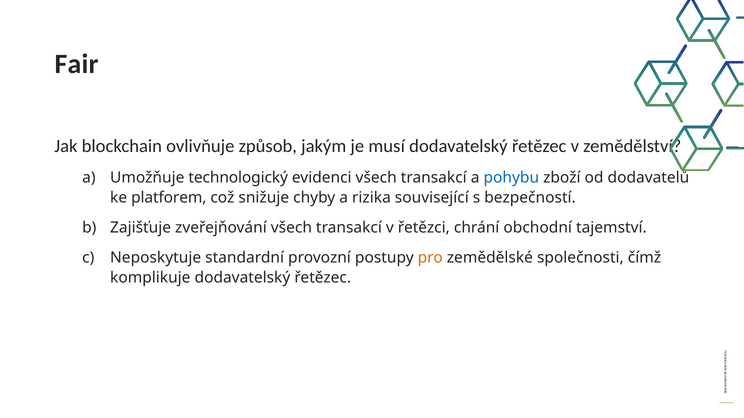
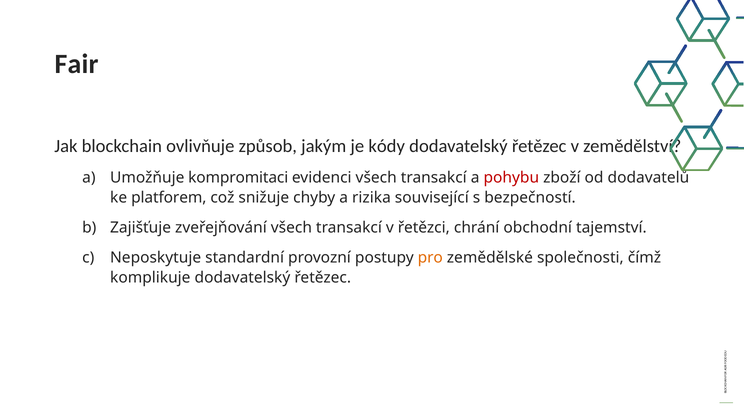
musí: musí -> kódy (387, 146)
technologický: technologický -> kompromitaci (238, 178)
pohybu colour: blue -> red (511, 178)
